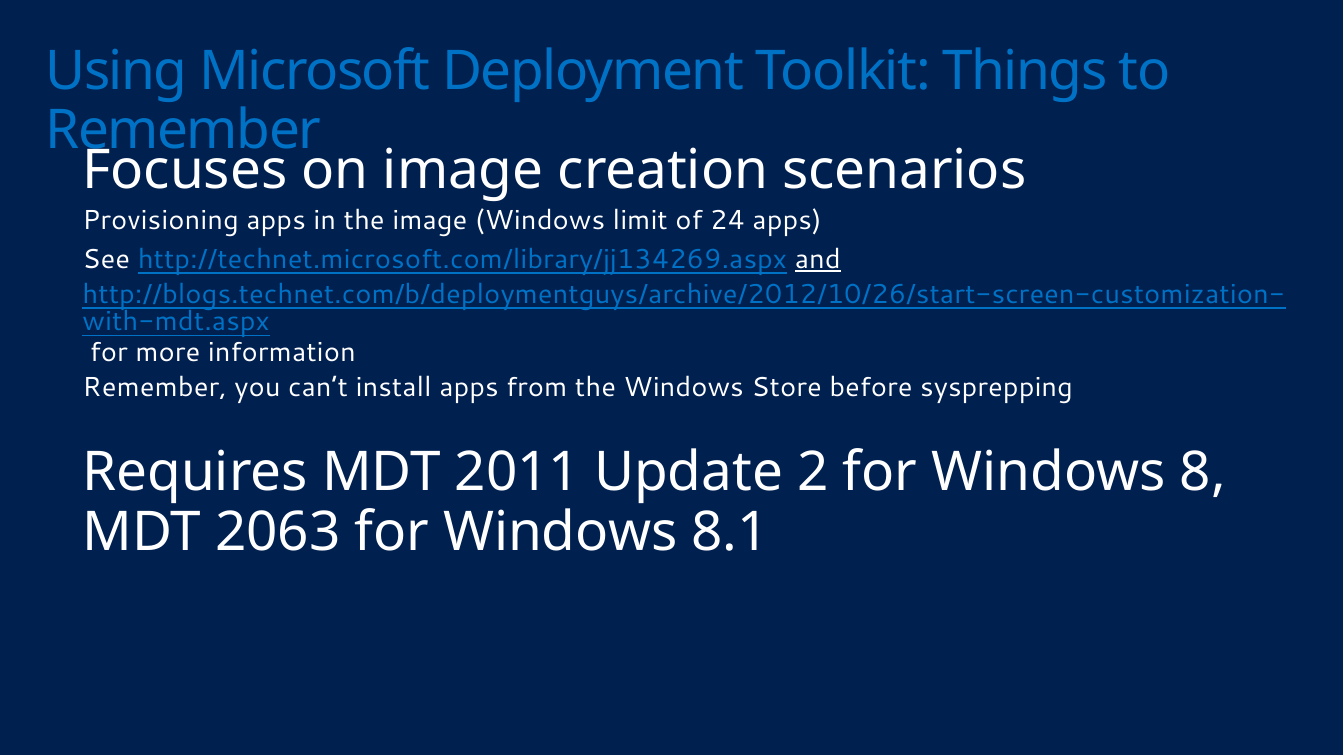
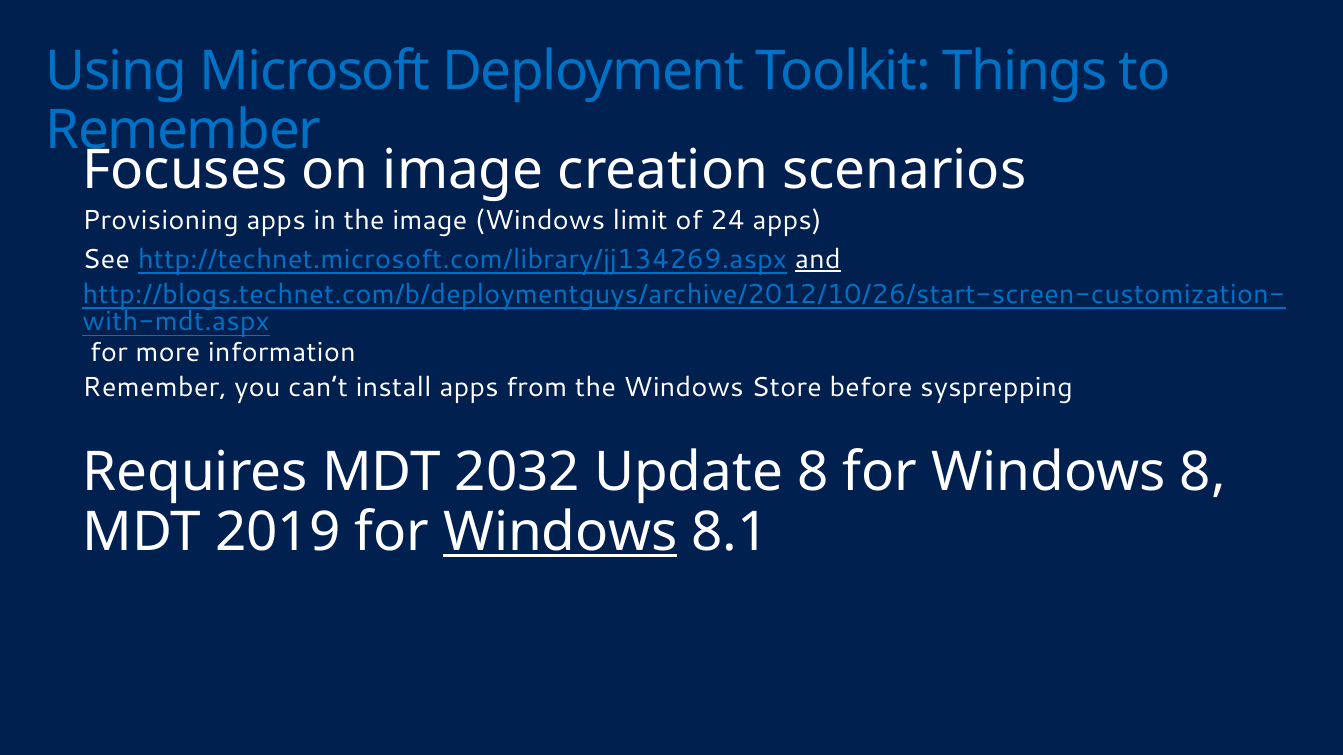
2011: 2011 -> 2032 (517, 473)
Update 2: 2 -> 8 (813, 473)
2063: 2063 -> 2019 (278, 532)
Windows underline: none -> present (561, 532)
